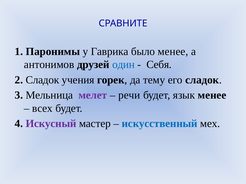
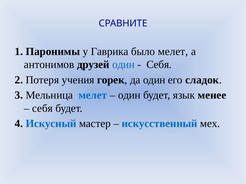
было менее: менее -> мелет (173, 52)
2 Сладок: Сладок -> Потеря (42, 80)
да тему: тему -> один (154, 80)
мелет colour: purple -> blue (93, 95)
речи: речи -> один (129, 95)
всех: всех -> себя (42, 109)
Искусный colour: purple -> blue (51, 124)
